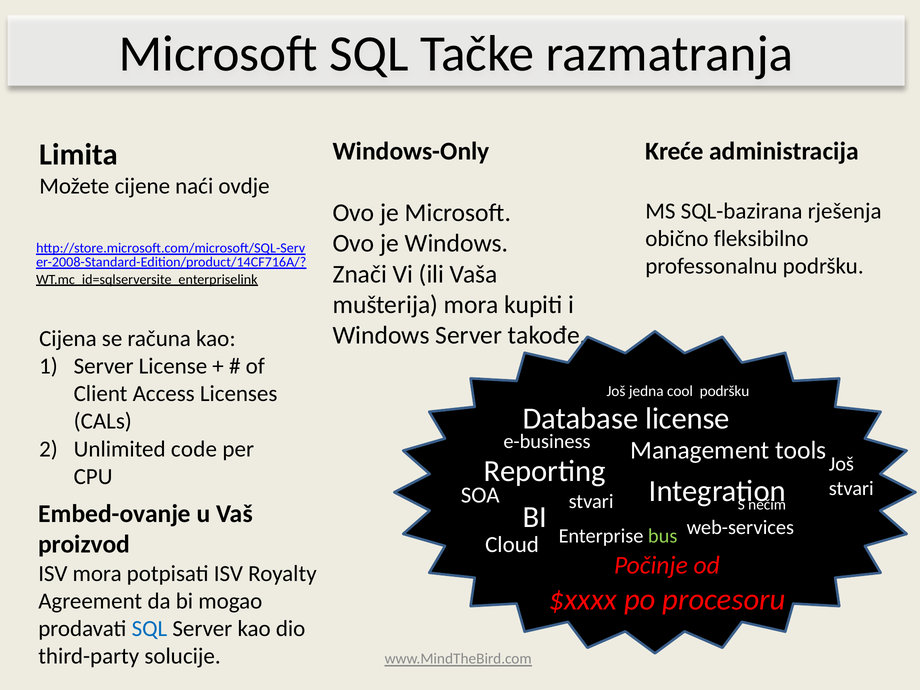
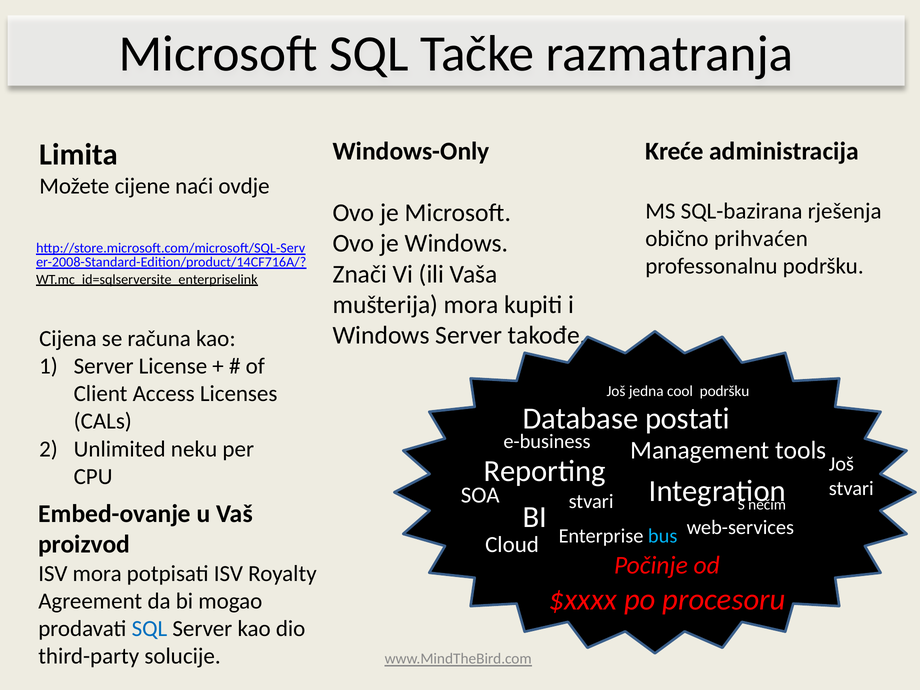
fleksibilno: fleksibilno -> prihvaćen (761, 239)
Database license: license -> postati (687, 419)
code: code -> neku (194, 449)
bus colour: light green -> light blue (663, 536)
